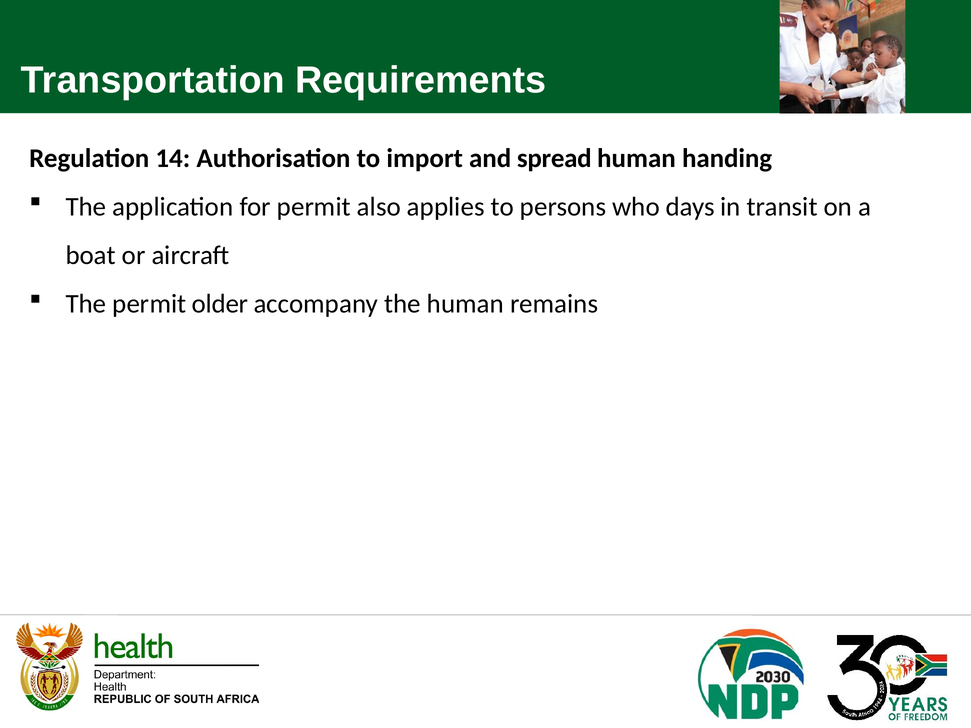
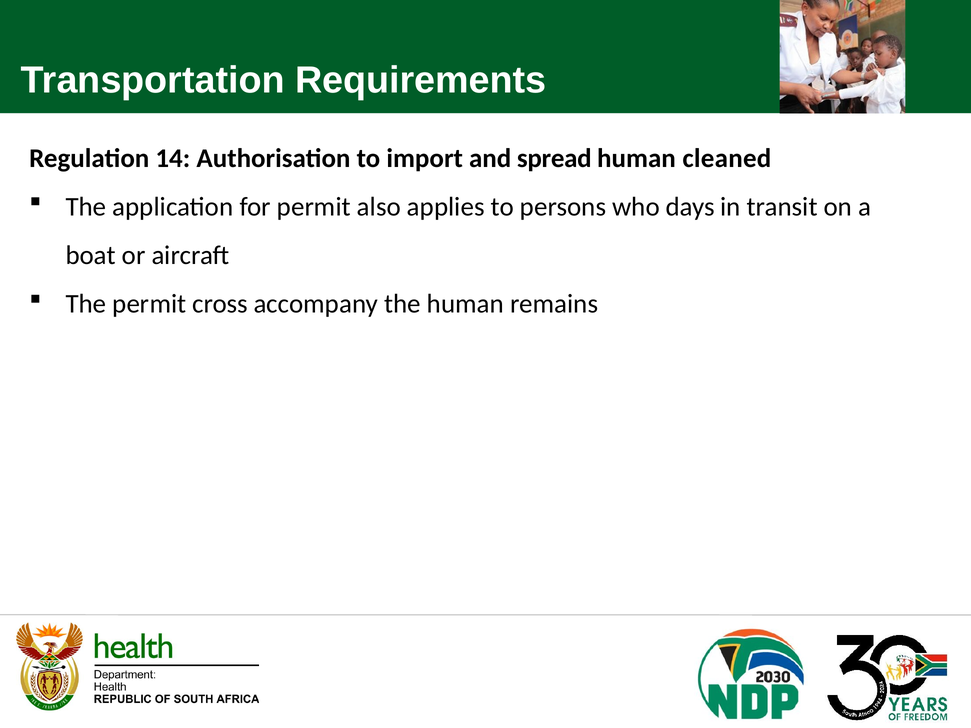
handing: handing -> cleaned (727, 158)
older: older -> cross (220, 304)
